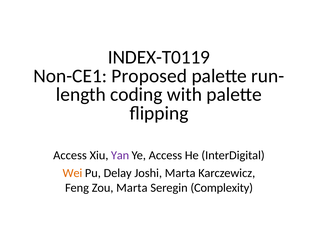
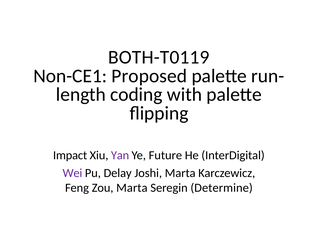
INDEX-T0119: INDEX-T0119 -> BOTH-T0119 (159, 57)
Access: Access -> Impact (70, 156)
Ye Access: Access -> Future (165, 156)
Wei colour: orange -> purple (72, 173)
Complexity: Complexity -> Determine (222, 188)
